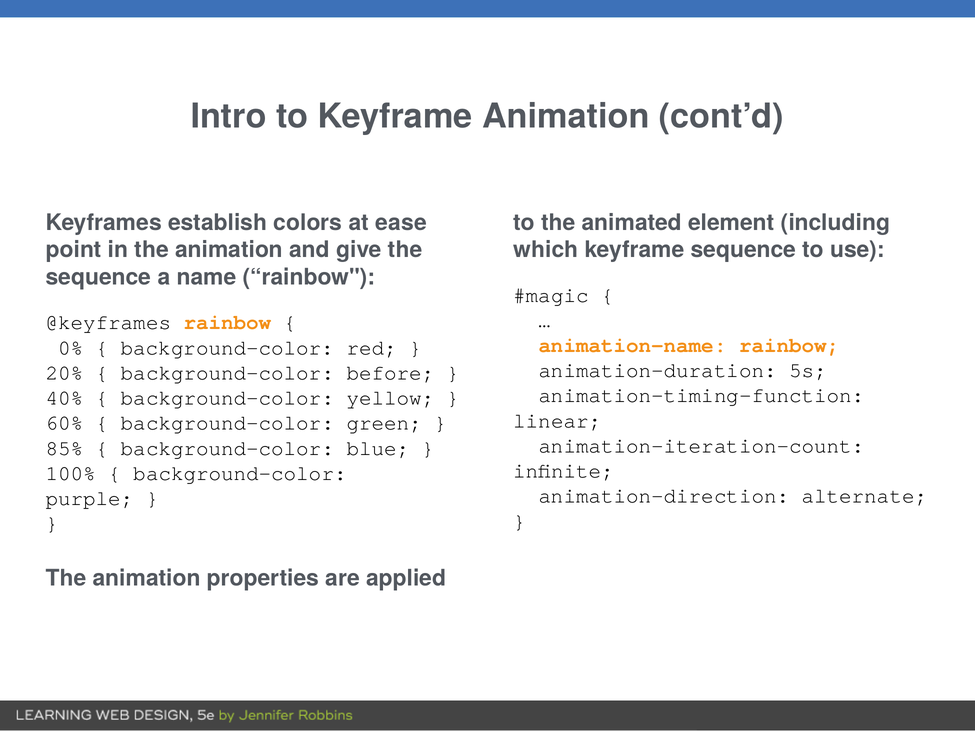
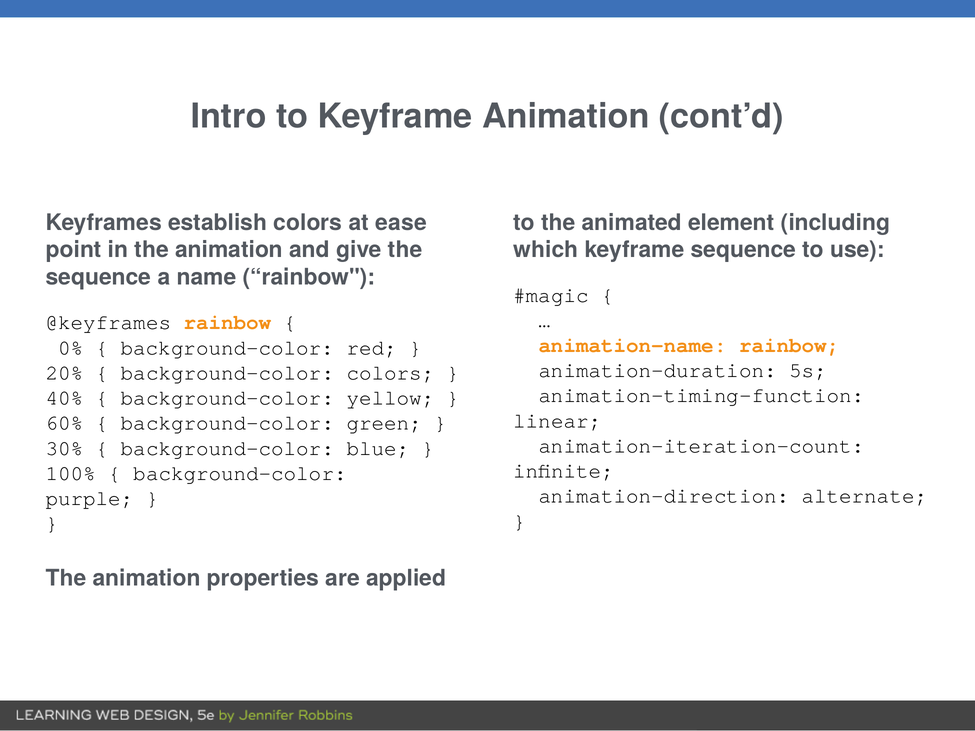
background-color before: before -> colors (391, 373)
85%: 85% -> 30% (65, 448)
